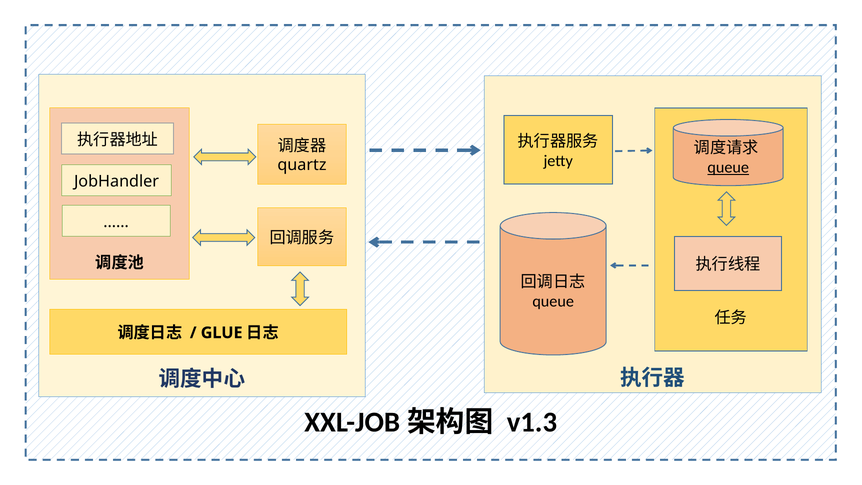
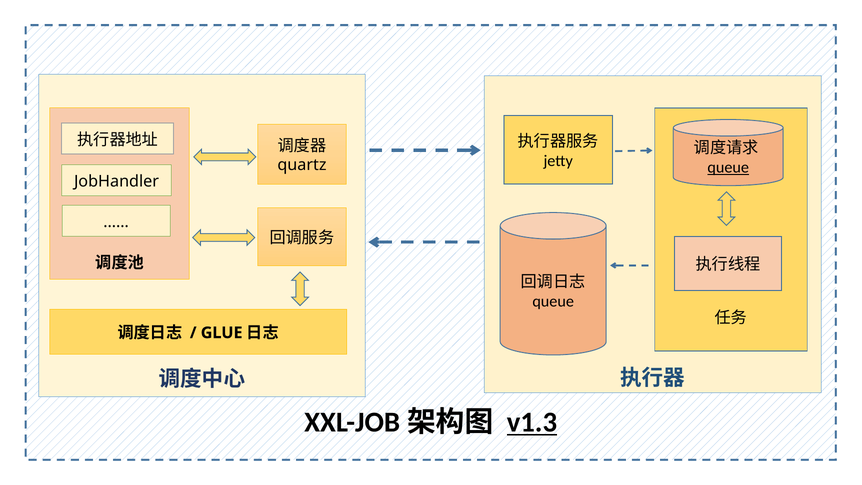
v1.3 underline: none -> present (532, 422)
